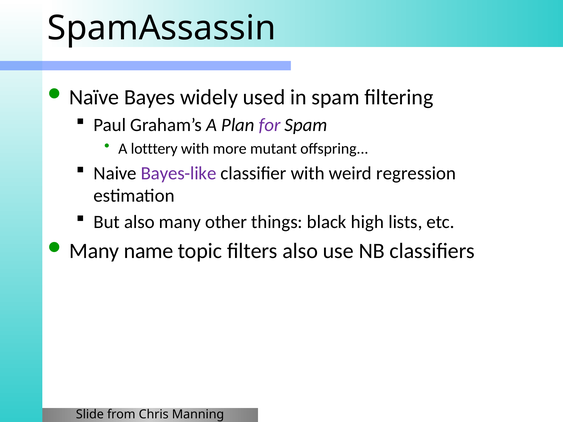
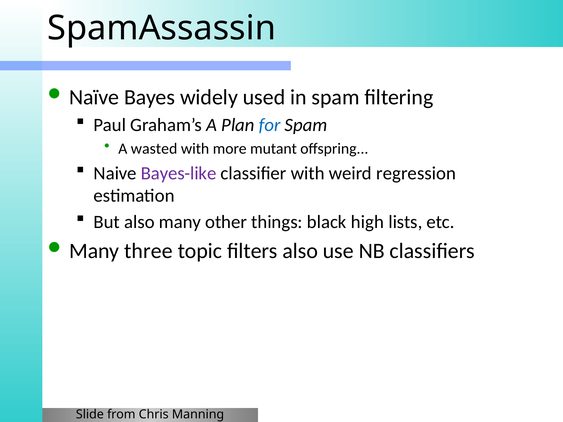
for colour: purple -> blue (270, 125)
lotttery: lotttery -> wasted (154, 149)
name: name -> three (148, 251)
